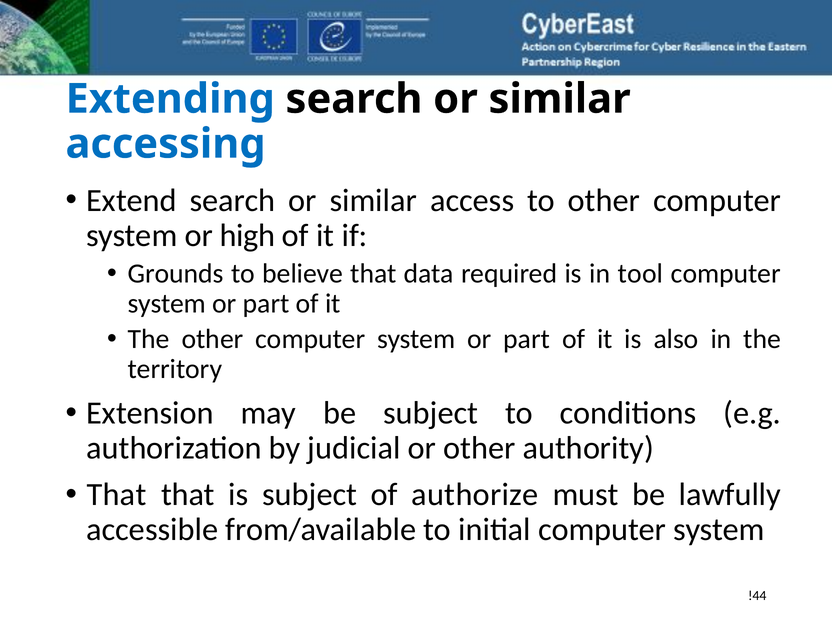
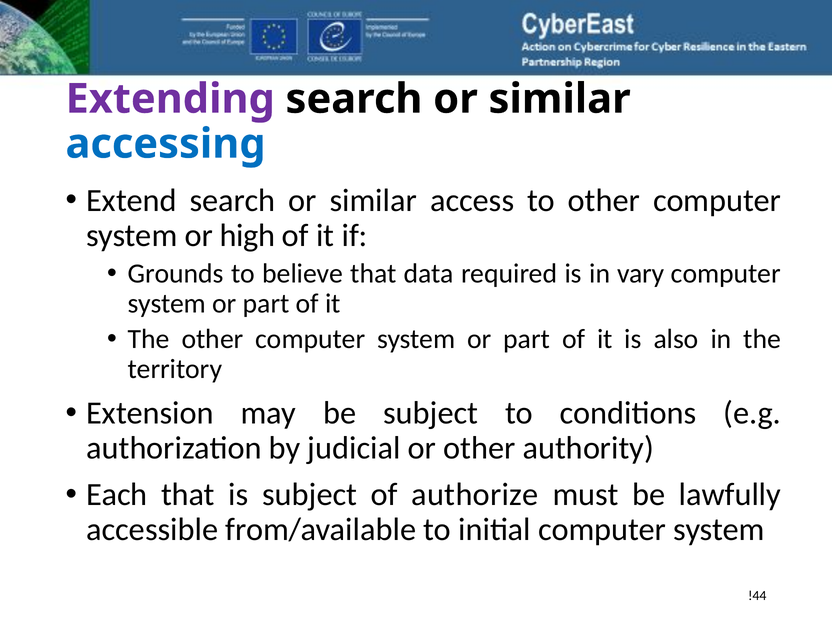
Extending colour: blue -> purple (170, 99)
tool: tool -> vary (641, 274)
That: That -> Each (117, 495)
